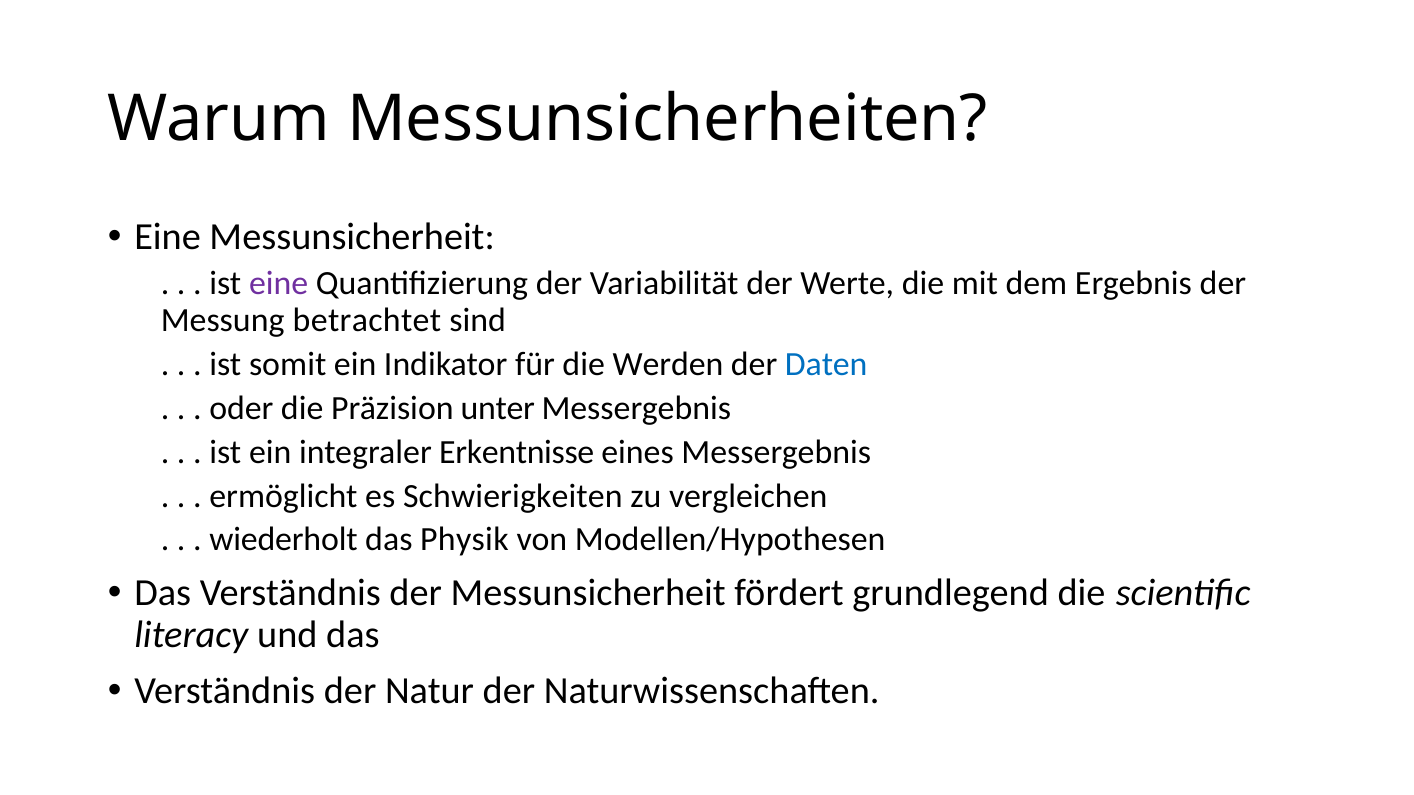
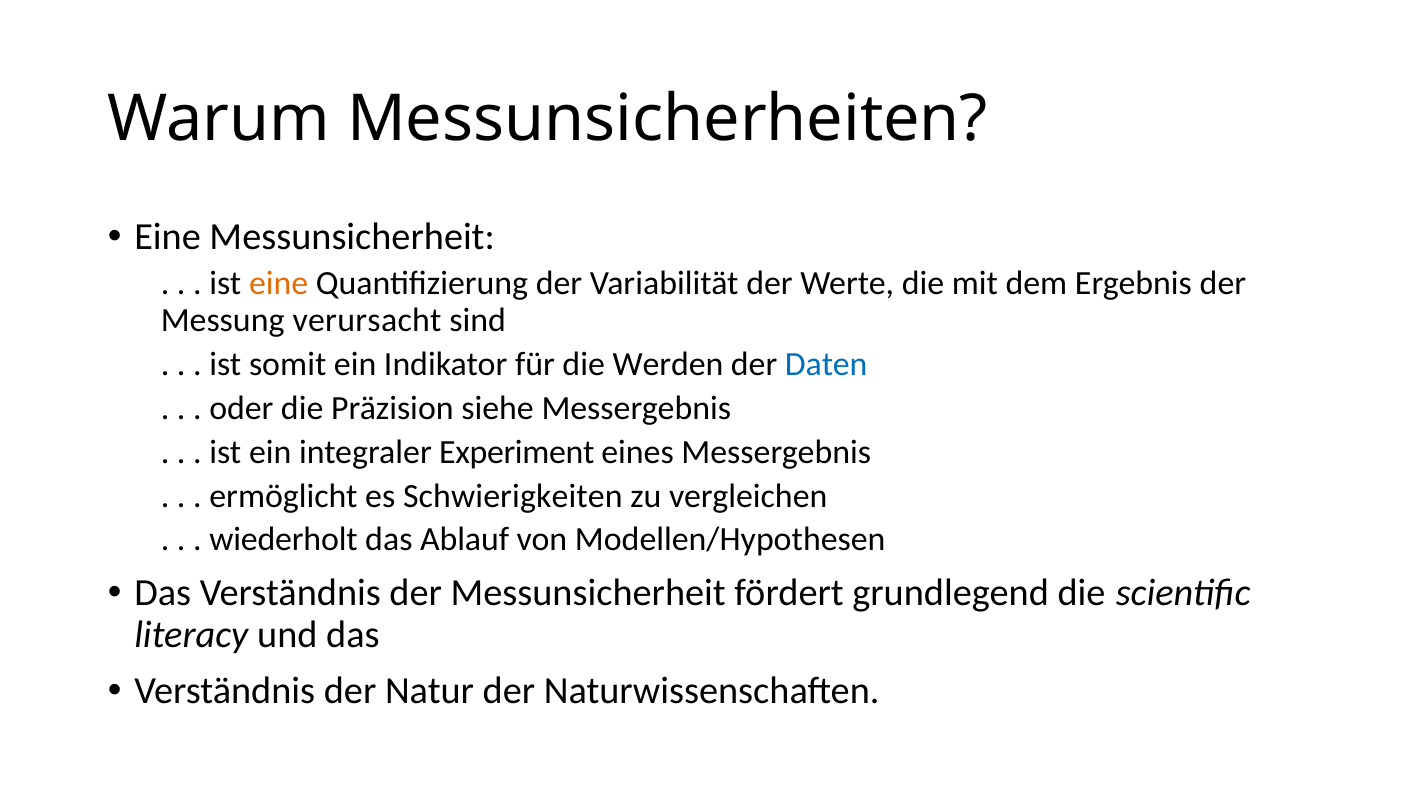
eine colour: purple -> orange (279, 284)
betrachtet: betrachtet -> verursacht (367, 320)
unter: unter -> siehe (498, 408)
Erkentnisse: Erkentnisse -> Experiment (517, 452)
Physik: Physik -> Ablauf (465, 540)
